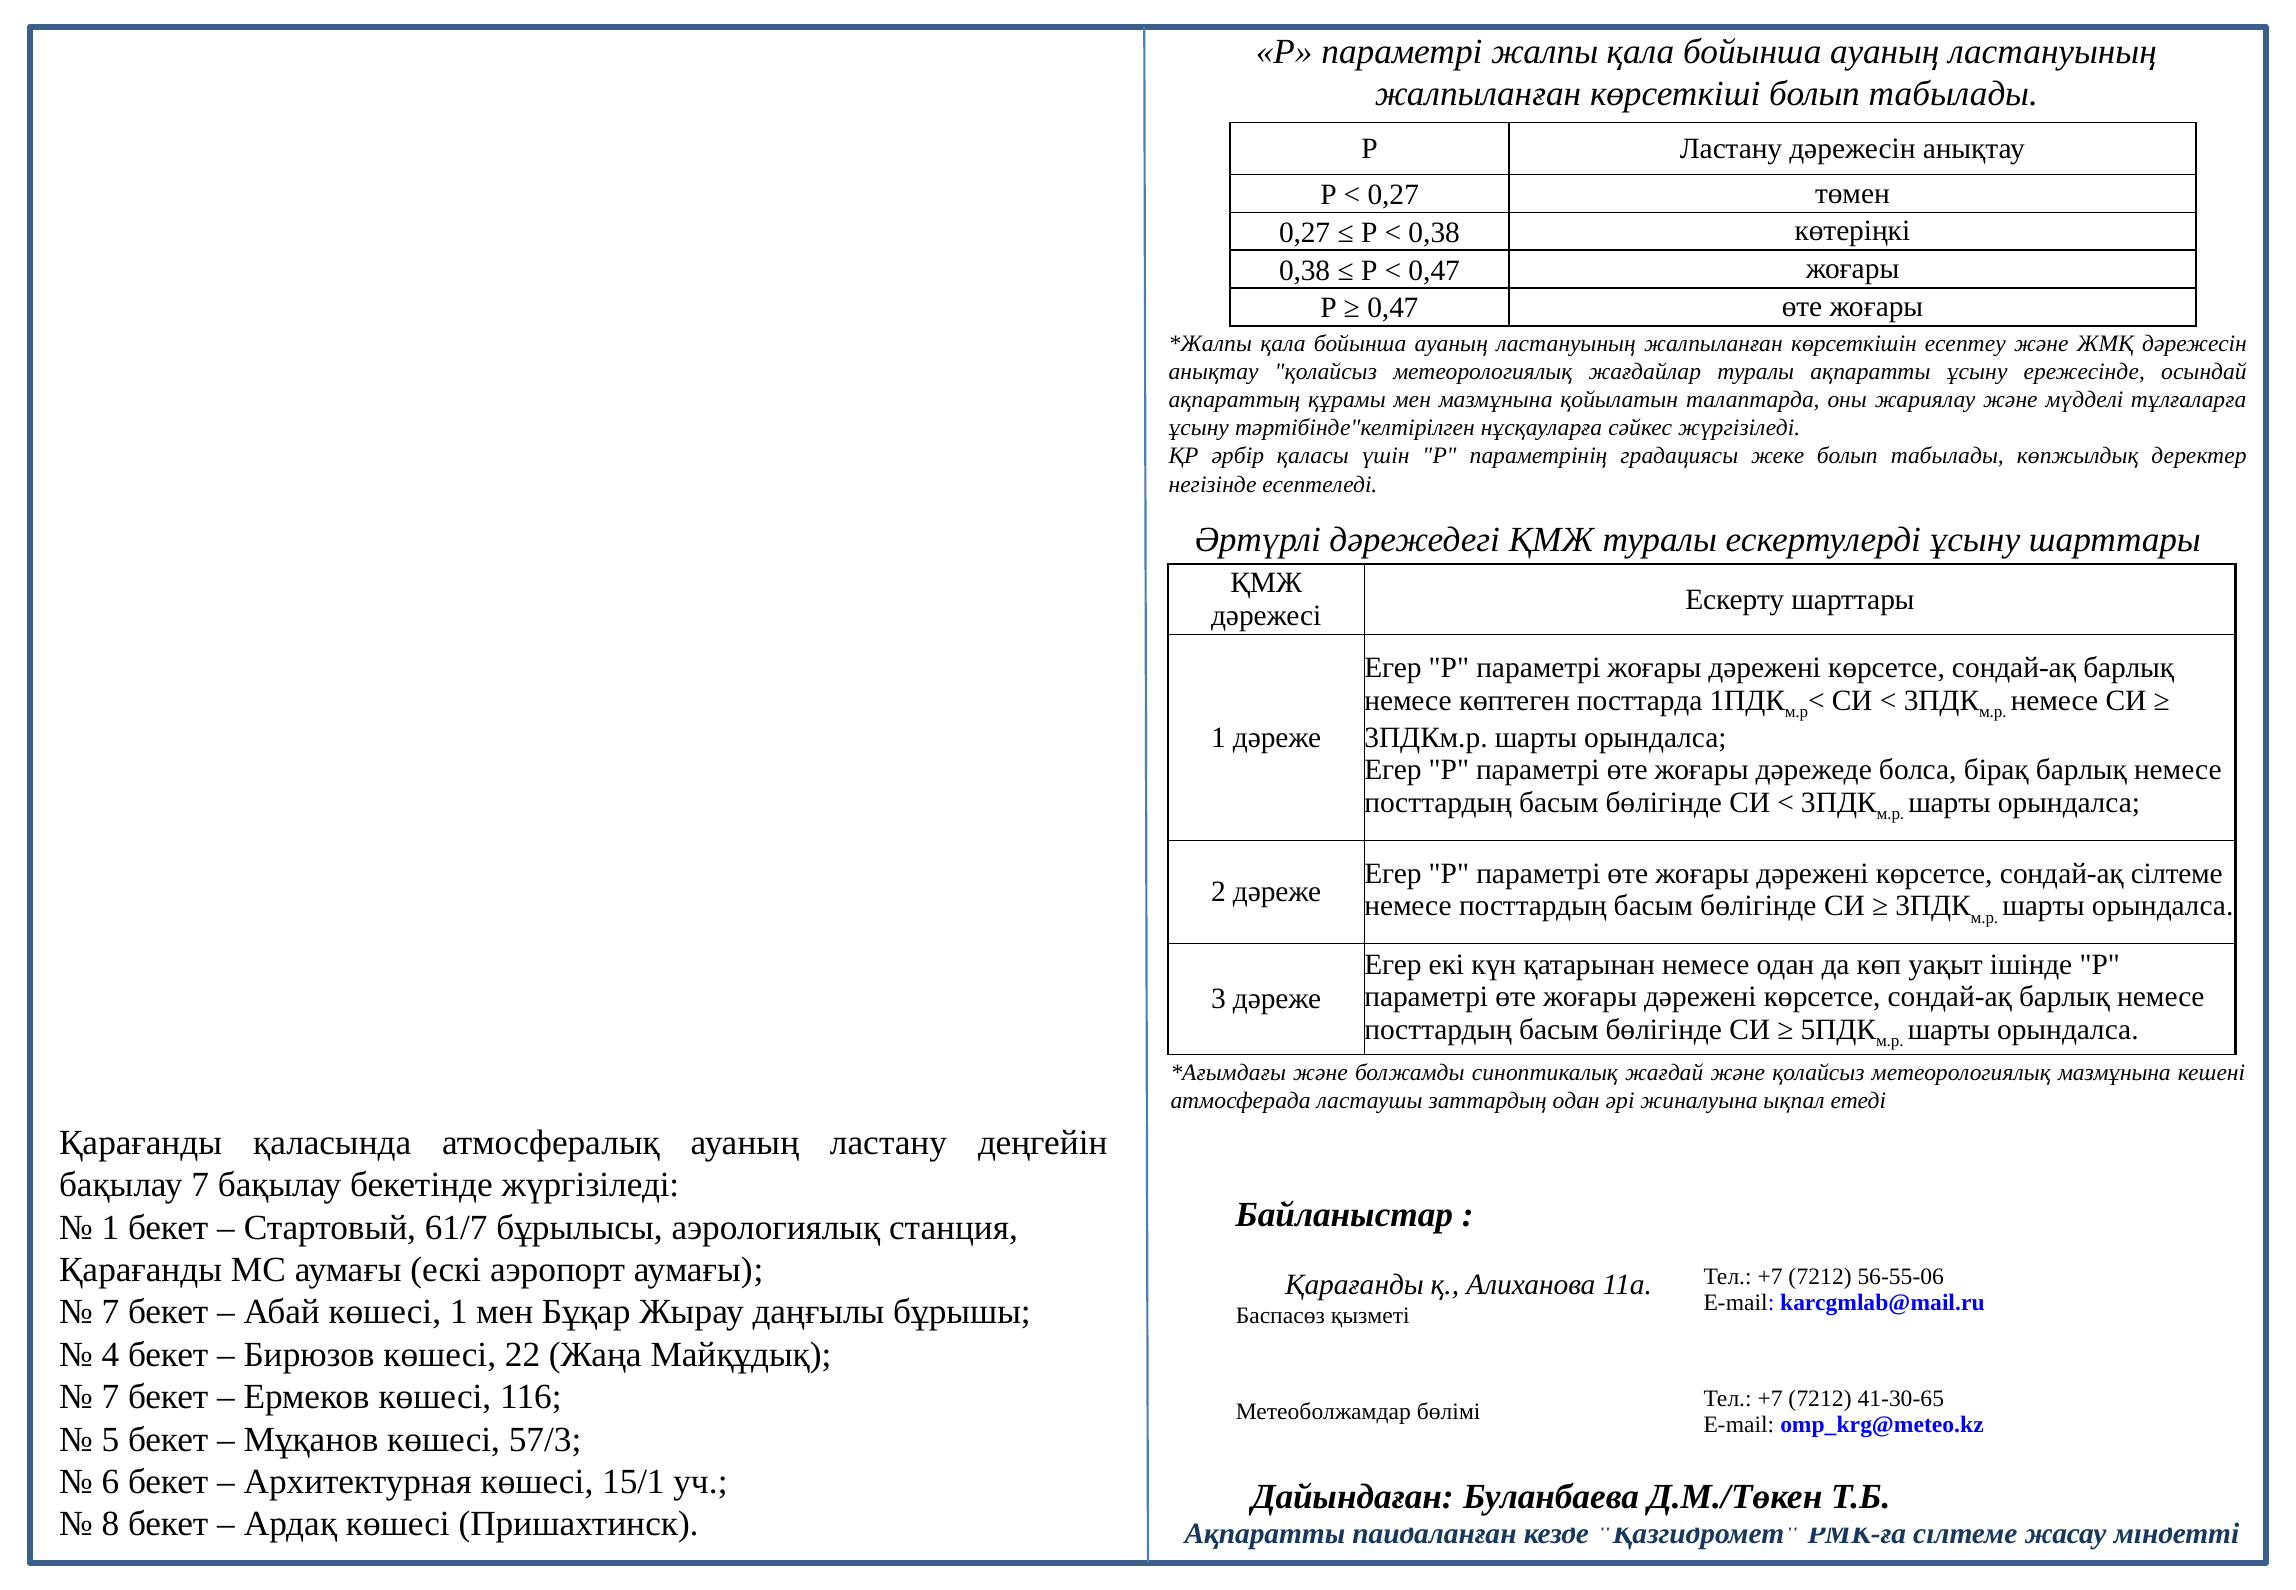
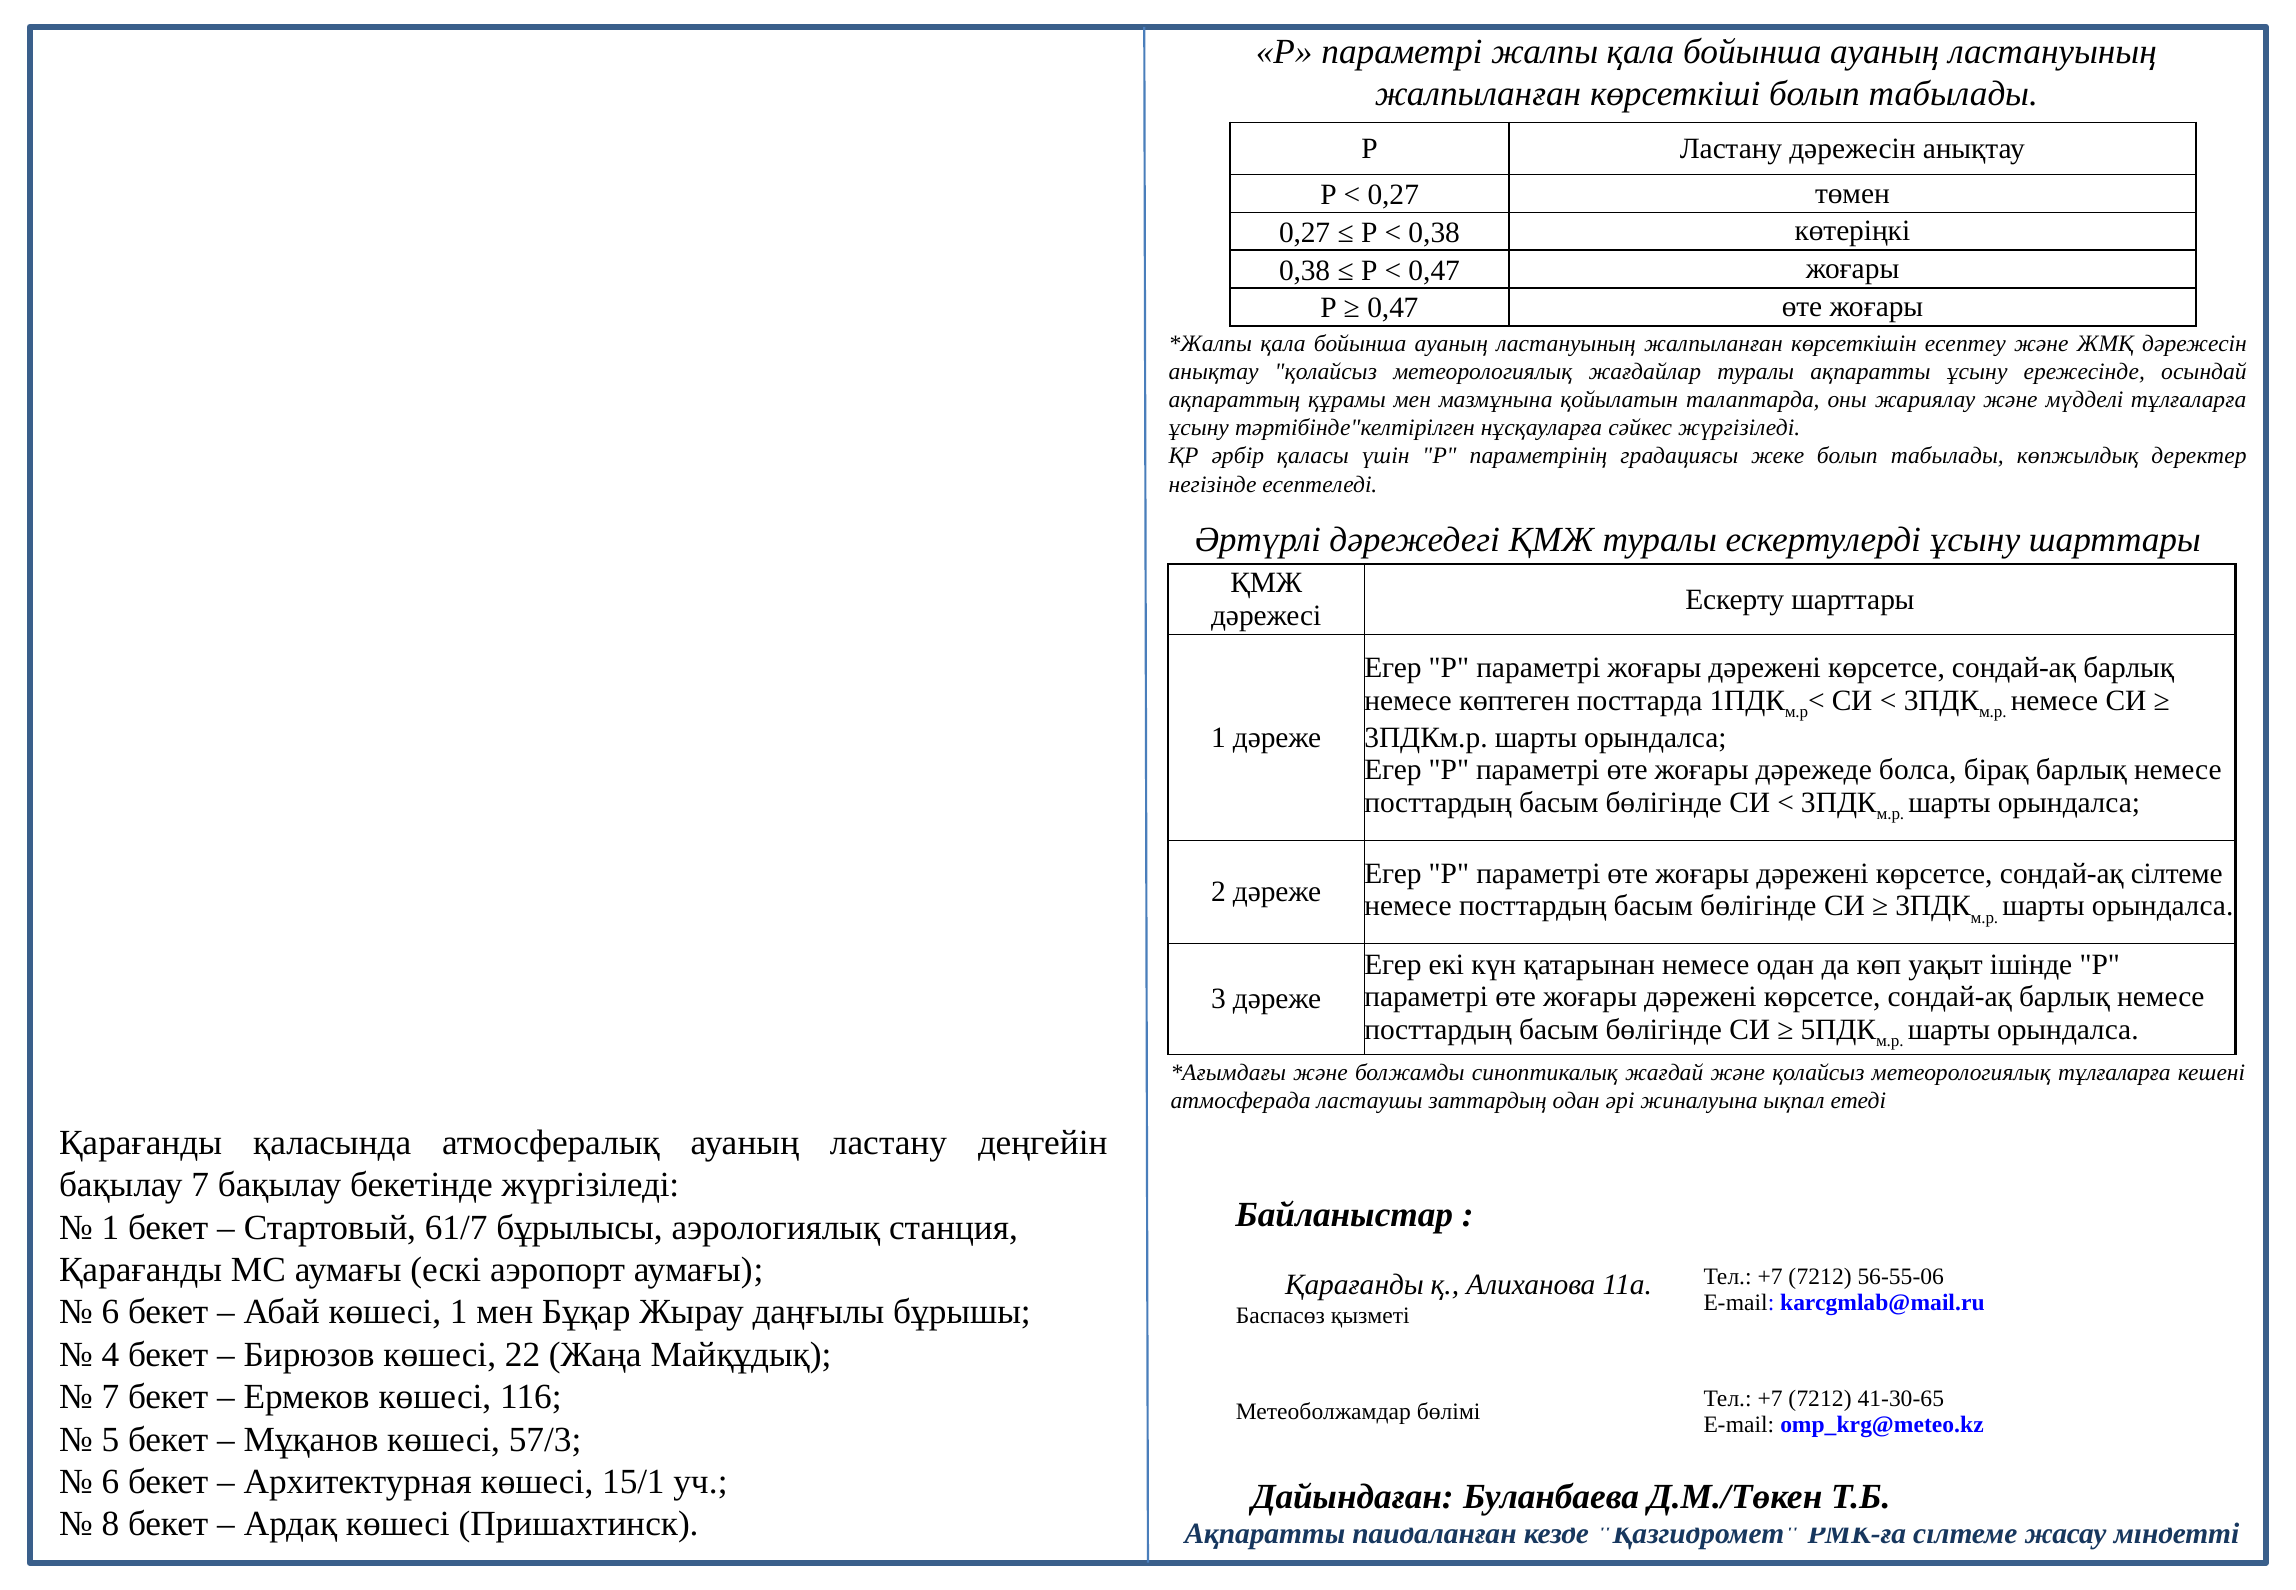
метеорологиялық мазмұнына: мазмұнына -> тұлғаларға (2114, 1073)
7: 7 -> 6 (110, 1312)
